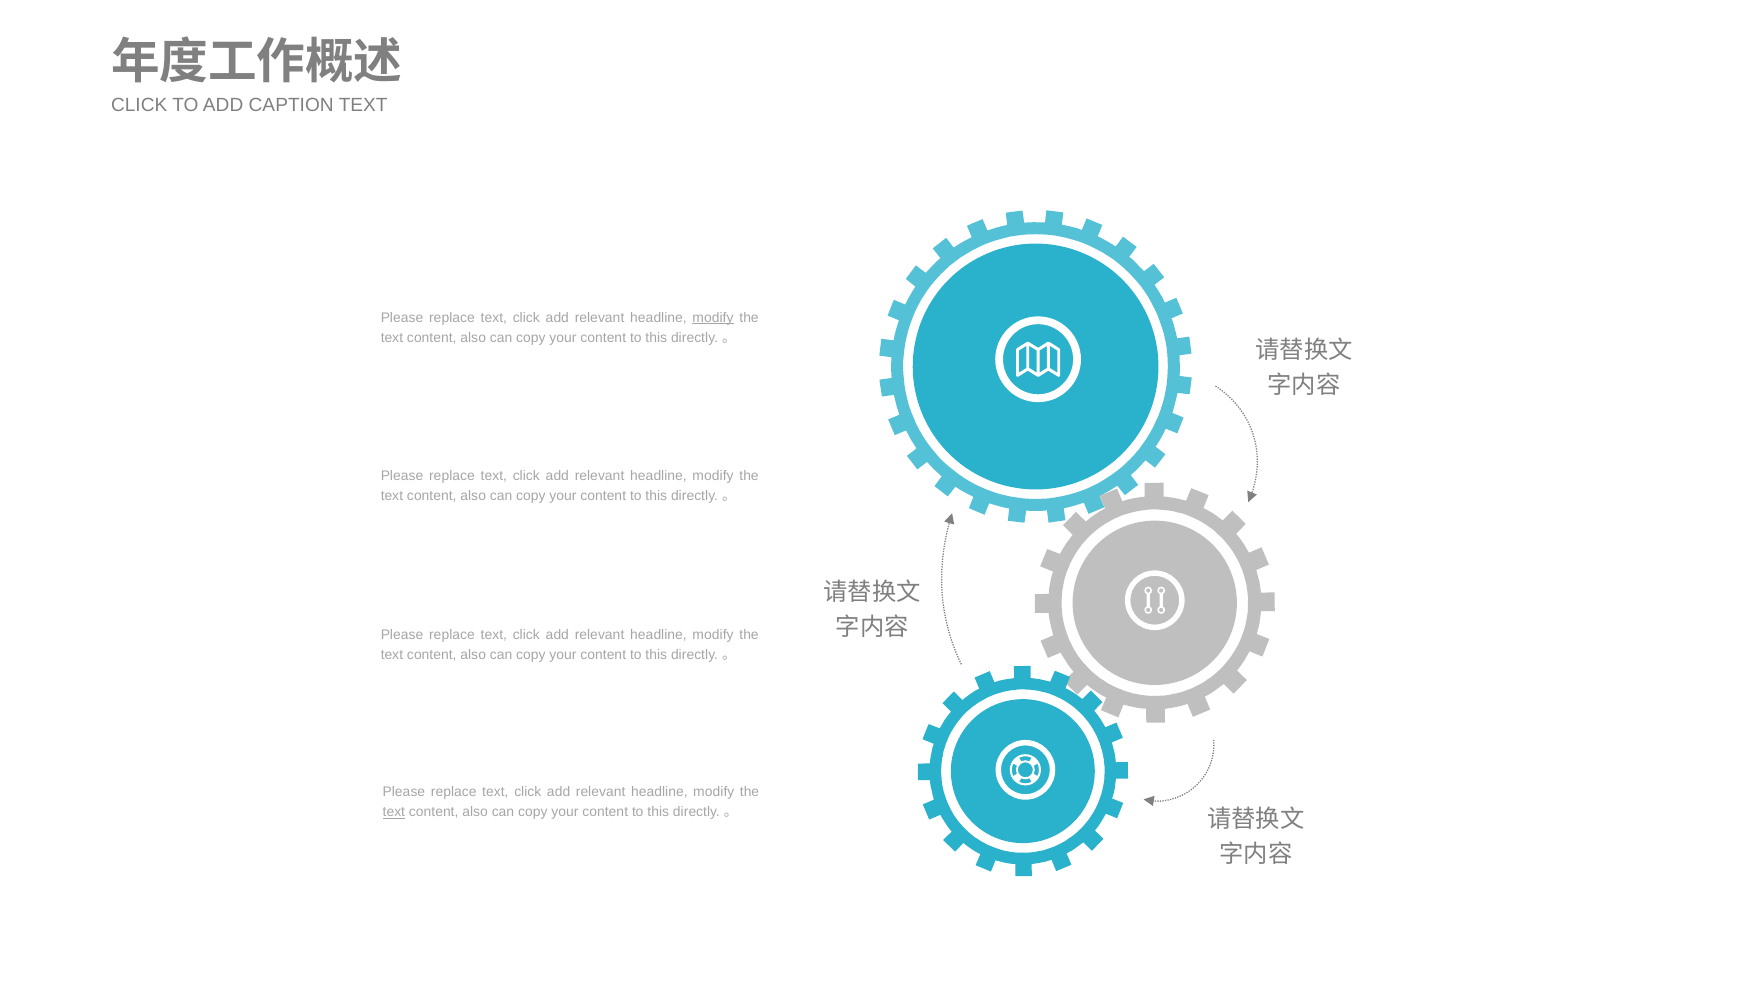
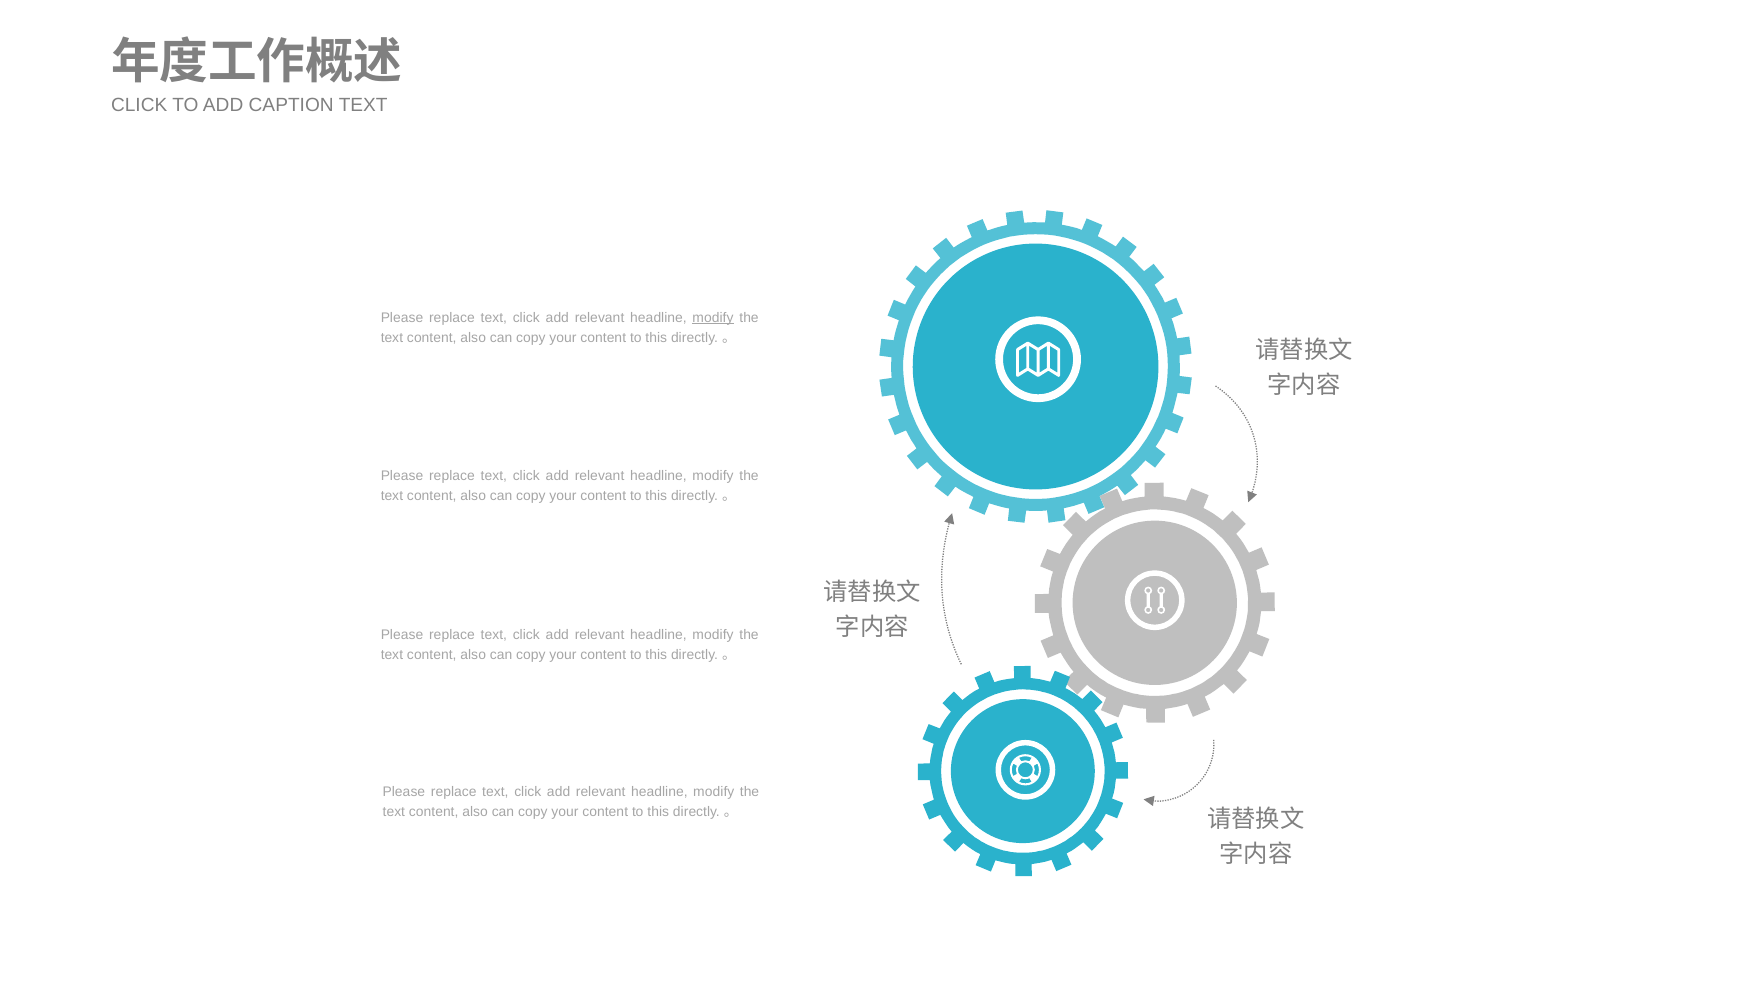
text underline: present -> none (394, 812)
